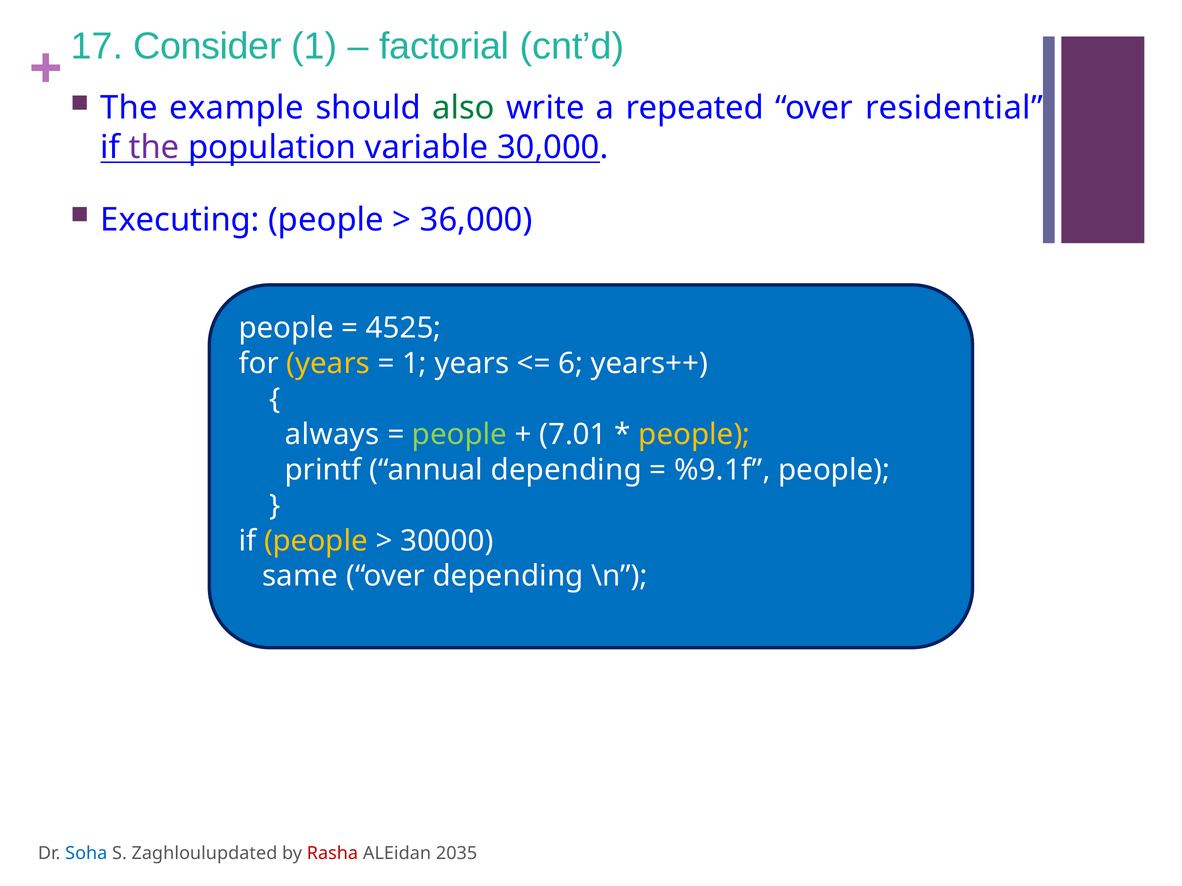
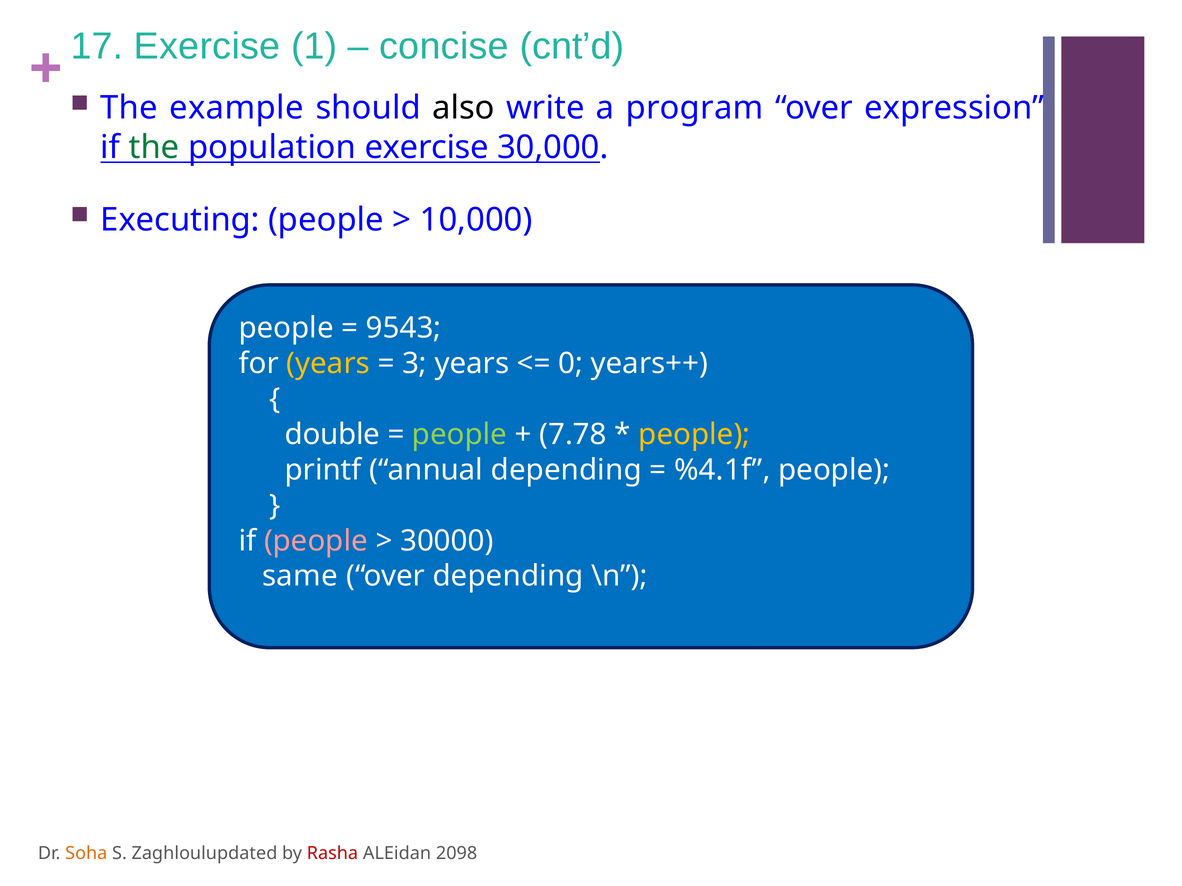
17 Consider: Consider -> Exercise (207, 46)
factorial: factorial -> concise (444, 46)
also colour: green -> black (464, 108)
repeated: repeated -> program (695, 108)
residential: residential -> expression (954, 108)
the colour: purple -> green (154, 148)
population variable: variable -> exercise (427, 148)
36,000: 36,000 -> 10,000 (476, 220)
4525: 4525 -> 9543 (404, 328)
1: 1 -> 3 (415, 364)
6: 6 -> 0 (571, 364)
always: always -> double (332, 435)
7.01: 7.01 -> 7.78 (573, 435)
%9.1f: %9.1f -> %4.1f (722, 470)
people colour: yellow -> pink (316, 541)
Soha colour: blue -> orange (86, 854)
2035: 2035 -> 2098 (457, 854)
